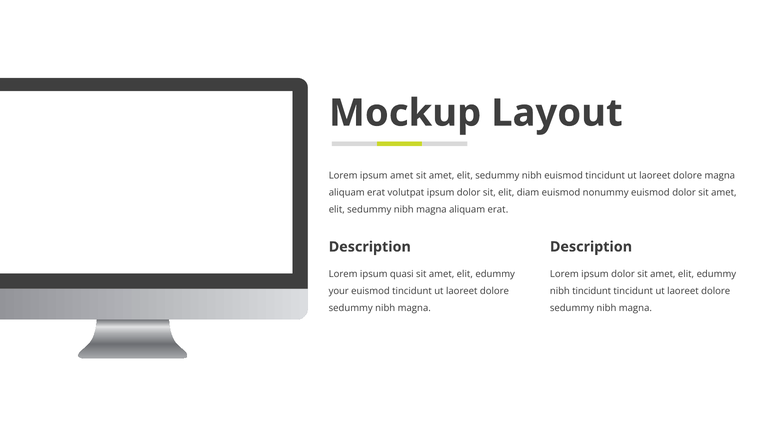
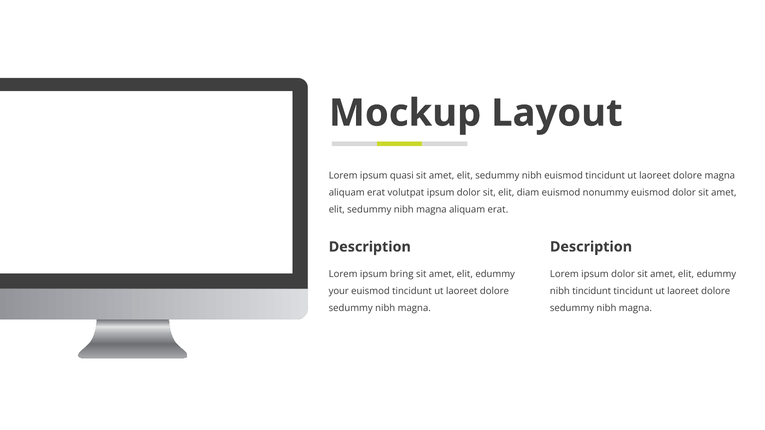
ipsum amet: amet -> quasi (402, 176)
quasi: quasi -> bring (402, 274)
